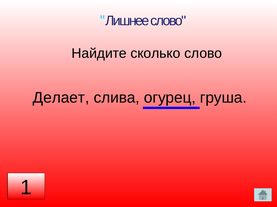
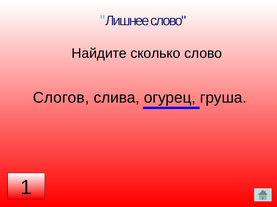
Делает: Делает -> Слогов (61, 98)
